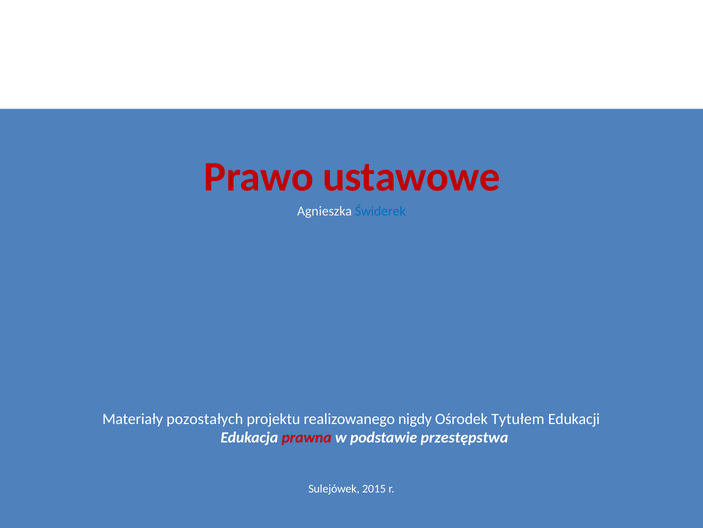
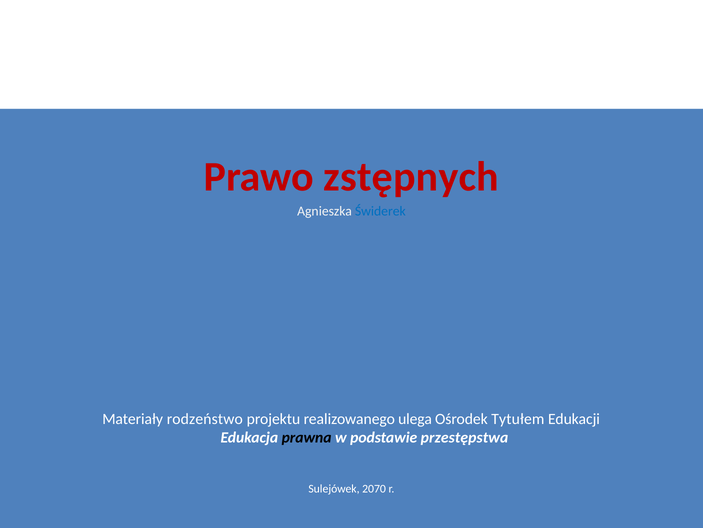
ustawowe: ustawowe -> zstępnych (411, 177)
pozostałych: pozostałych -> rodzeństwo (205, 418)
nigdy: nigdy -> ulega (415, 418)
prawna colour: red -> black (307, 437)
2015: 2015 -> 2070 (374, 488)
